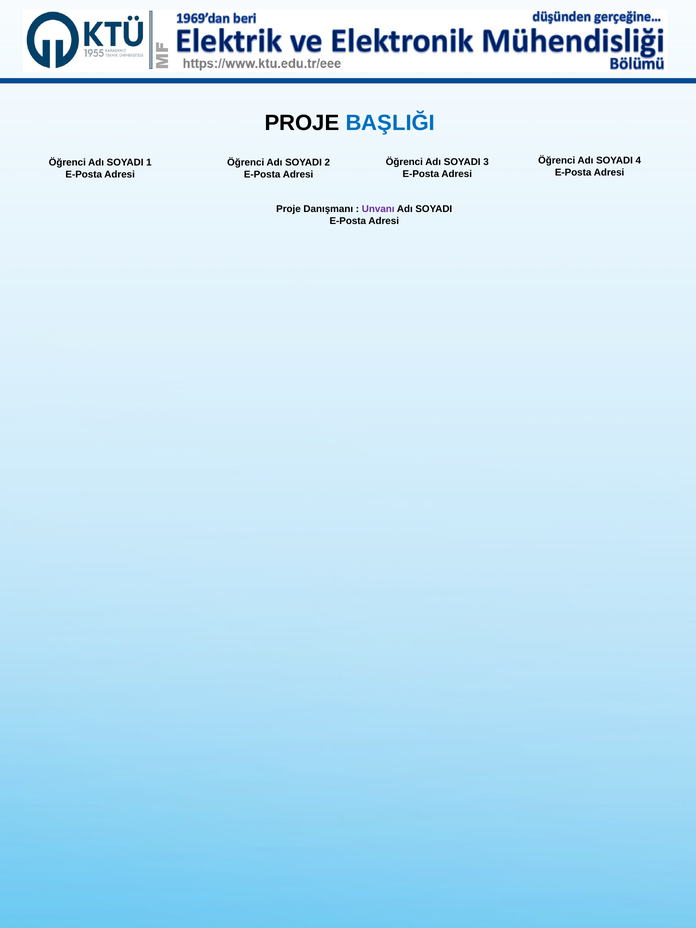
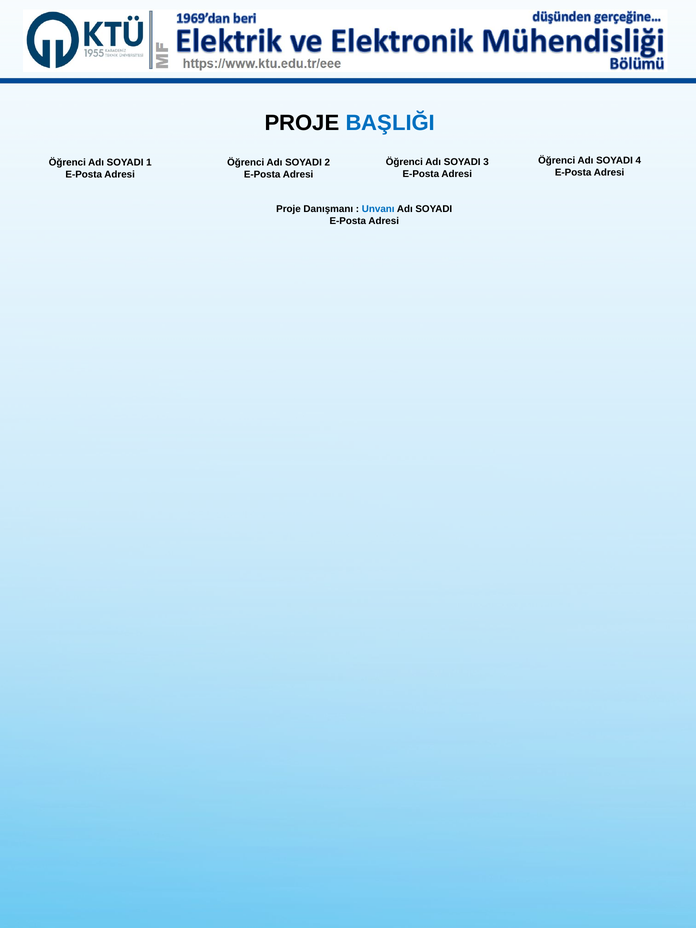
Unvanı colour: purple -> blue (378, 209)
